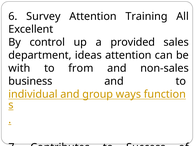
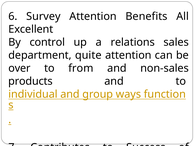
Training: Training -> Benefits (146, 16)
provided: provided -> relations (133, 42)
ideas: ideas -> quite (88, 55)
with: with -> over (19, 68)
business: business -> products (30, 81)
